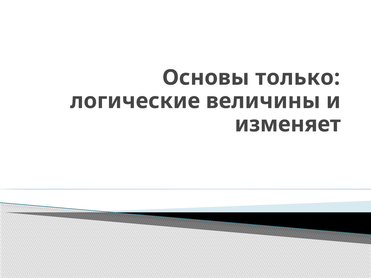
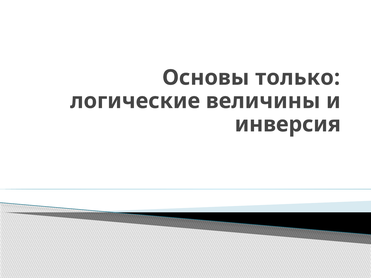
изменяет: изменяет -> инверсия (288, 124)
